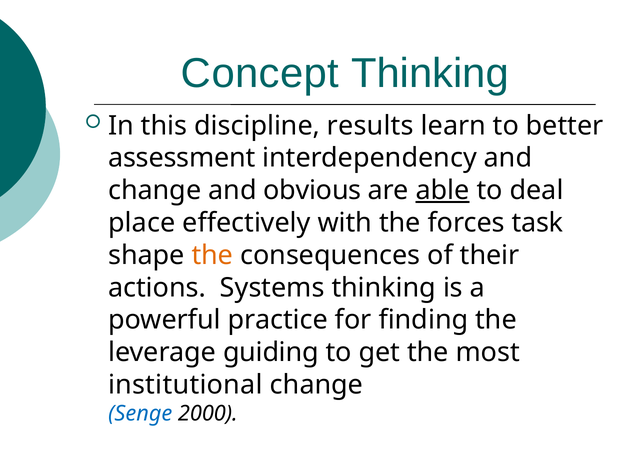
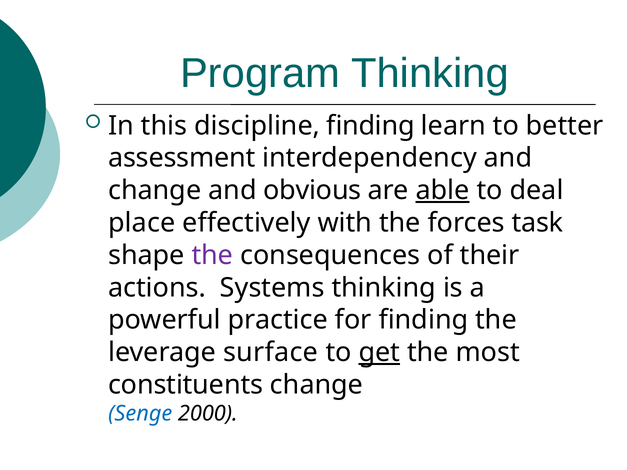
Concept: Concept -> Program (260, 74)
discipline results: results -> finding (371, 126)
the colour: orange -> purple (212, 255)
guiding: guiding -> surface (271, 353)
get underline: none -> present (379, 353)
institutional: institutional -> constituents (186, 385)
